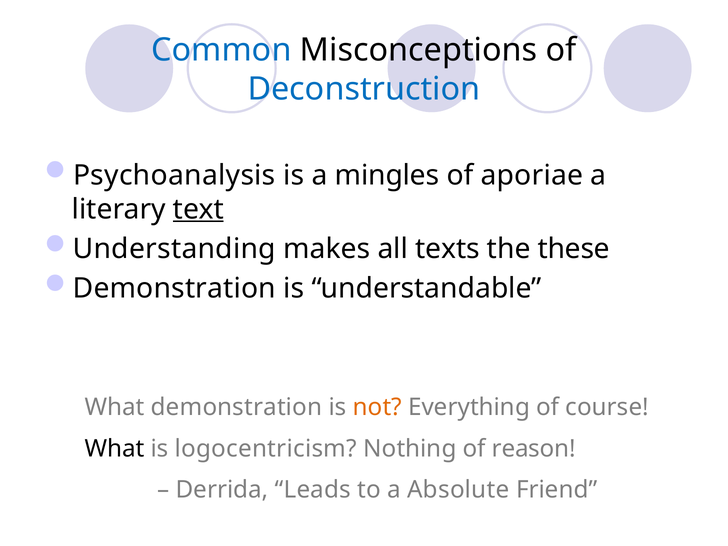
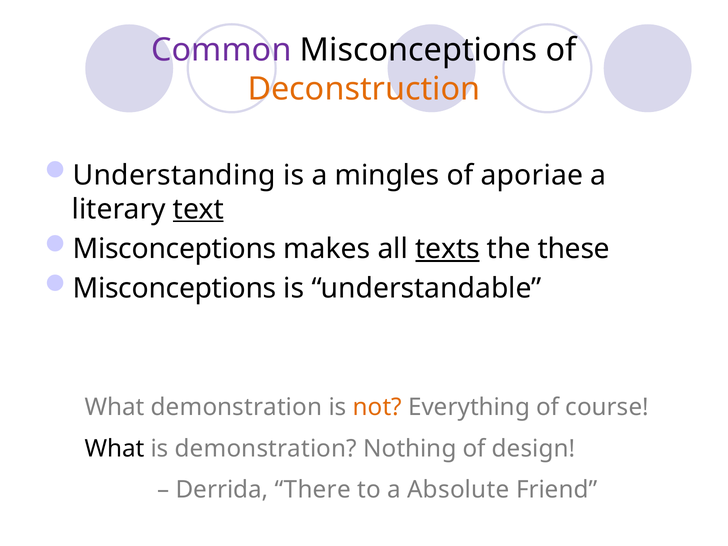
Common colour: blue -> purple (222, 50)
Deconstruction colour: blue -> orange (364, 89)
Psychoanalysis: Psychoanalysis -> Understanding (174, 175)
Understanding: Understanding -> Misconceptions (175, 249)
texts underline: none -> present (447, 249)
Demonstration: Demonstration -> Misconceptions (175, 289)
is logocentricism: logocentricism -> demonstration (266, 449)
reason: reason -> design (534, 449)
Leads: Leads -> There (313, 490)
